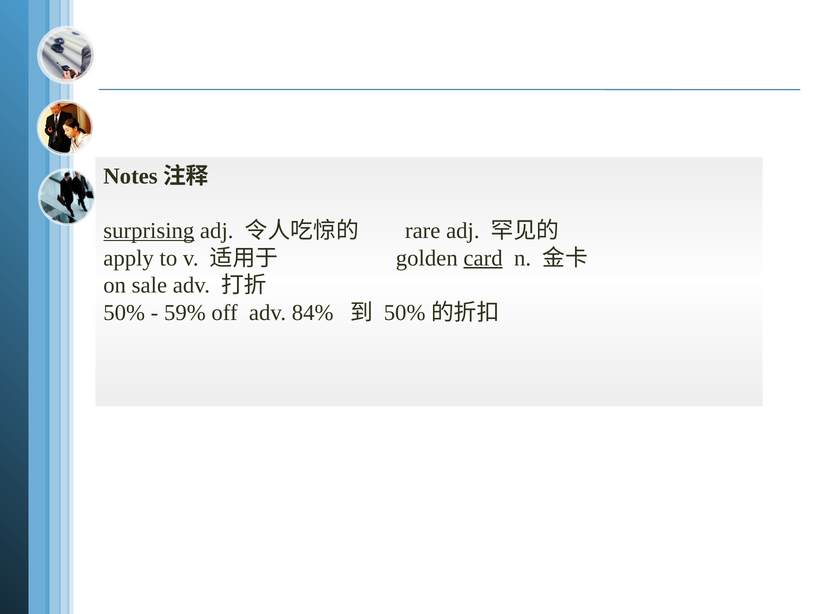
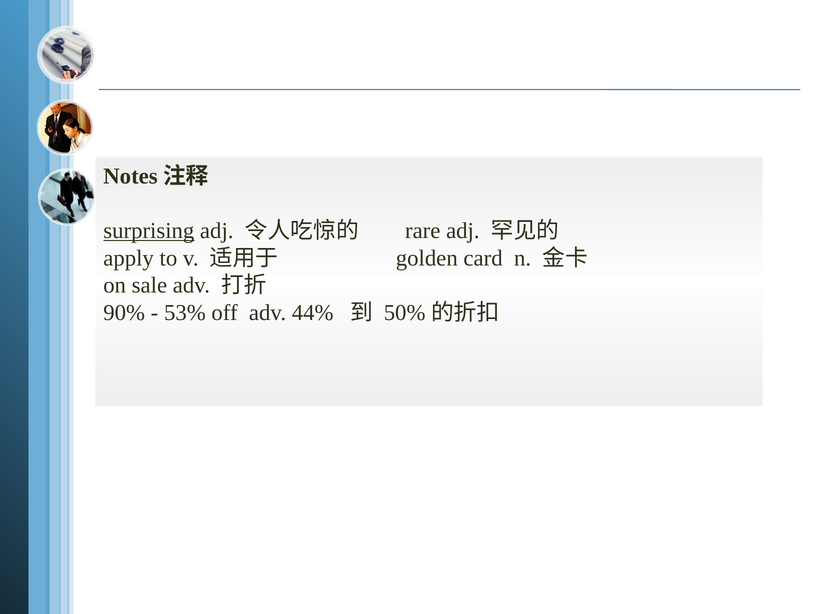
card underline: present -> none (483, 258)
50%: 50% -> 90% (124, 313)
59%: 59% -> 53% (185, 313)
84%: 84% -> 44% (313, 313)
